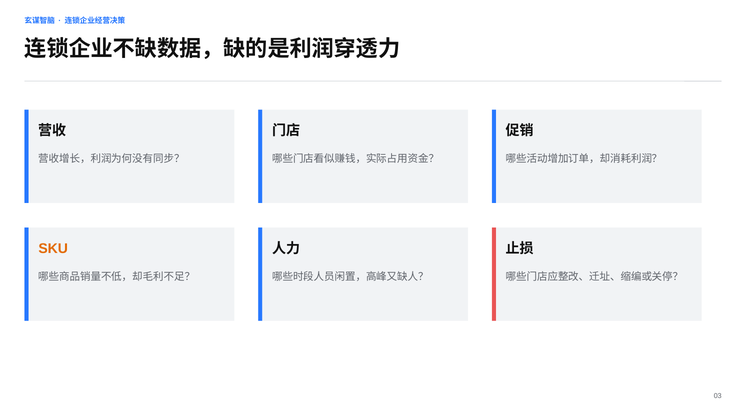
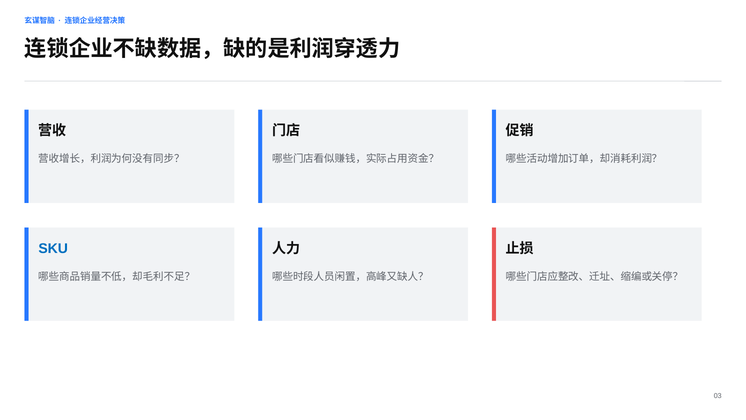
SKU colour: orange -> blue (53, 248)
